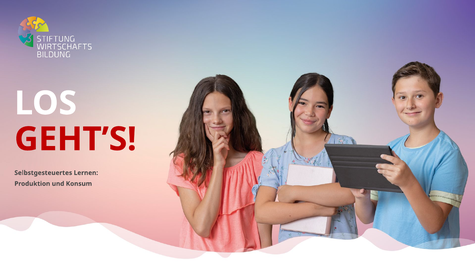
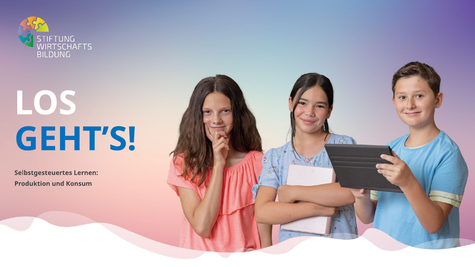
GEHT’S colour: red -> blue (75, 139)
